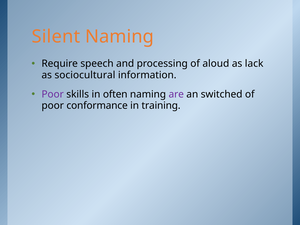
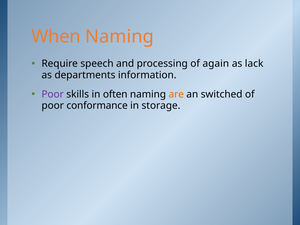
Silent: Silent -> When (56, 37)
aloud: aloud -> again (216, 64)
sociocultural: sociocultural -> departments (85, 75)
are colour: purple -> orange (176, 94)
training: training -> storage (161, 106)
